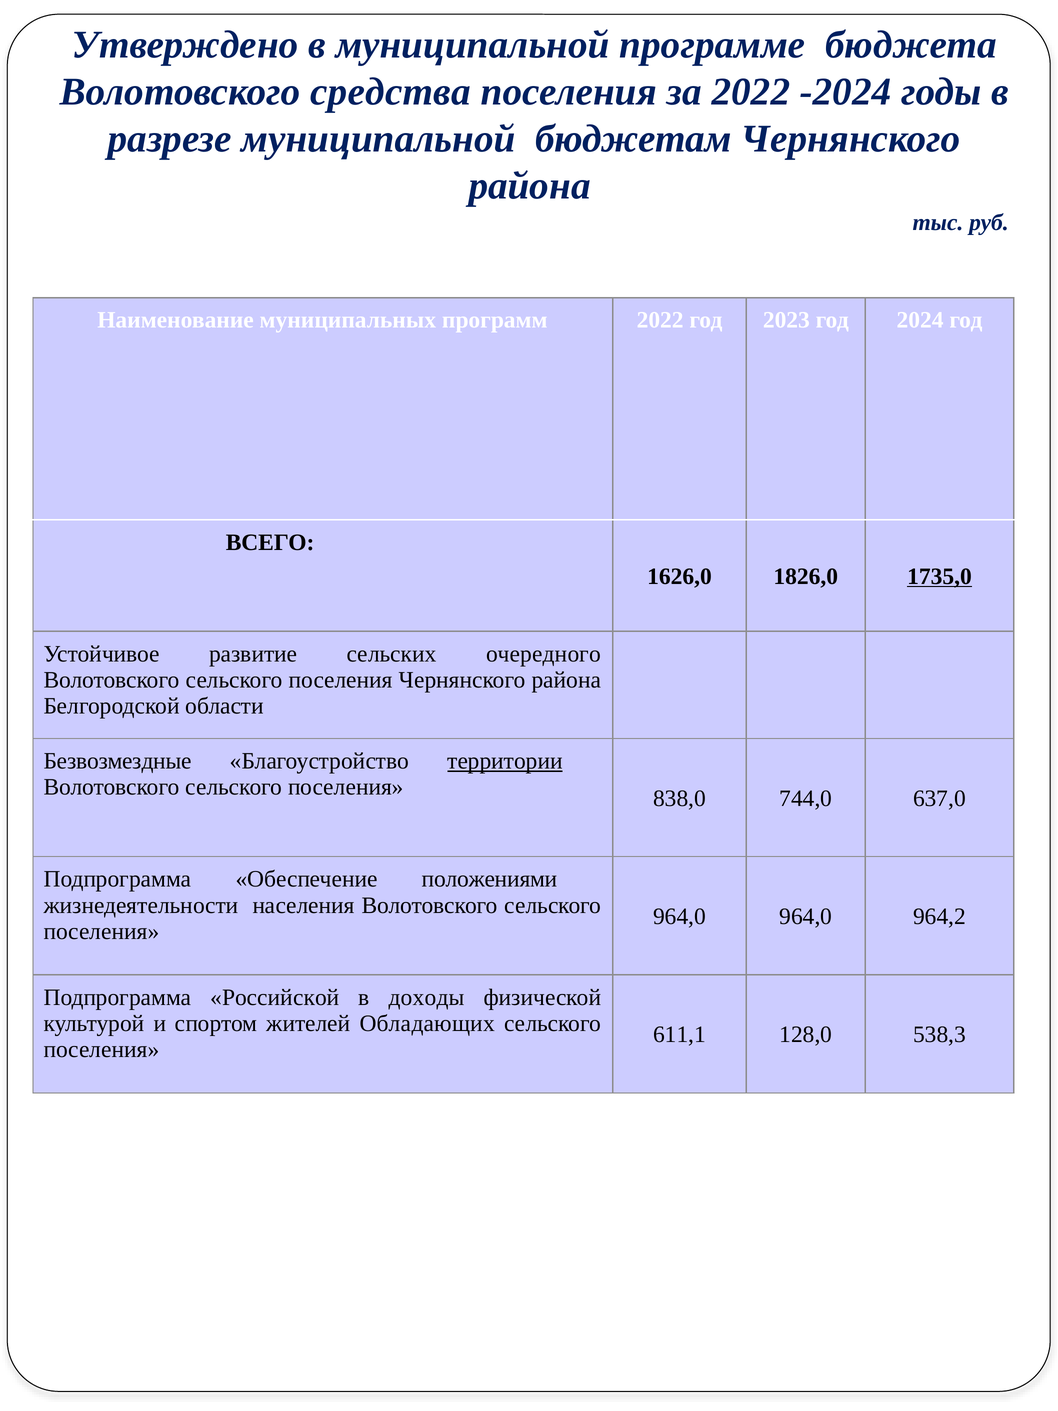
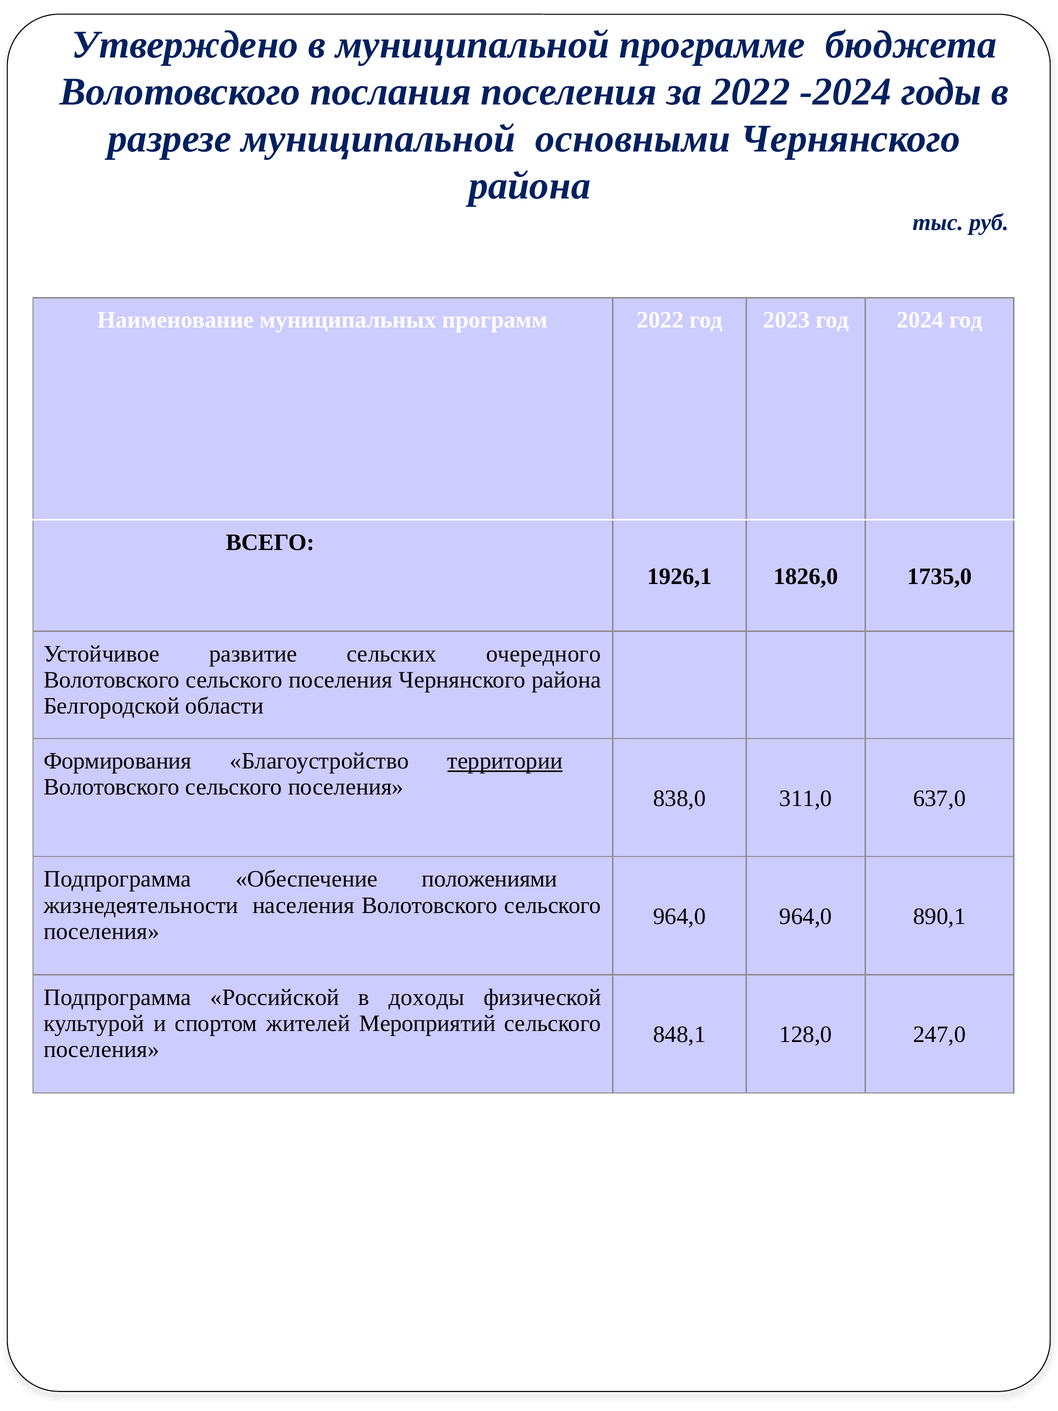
средства: средства -> послания (391, 92)
бюджетам: бюджетам -> основными (633, 139)
1626,0: 1626,0 -> 1926,1 (679, 576)
1735,0 underline: present -> none (939, 576)
Безвозмездные: Безвозмездные -> Формирования (118, 761)
744,0: 744,0 -> 311,0 (806, 798)
964,2: 964,2 -> 890,1 (939, 916)
Обладающих: Обладающих -> Мероприятий (427, 1023)
611,1: 611,1 -> 848,1 (679, 1034)
538,3: 538,3 -> 247,0 (939, 1034)
